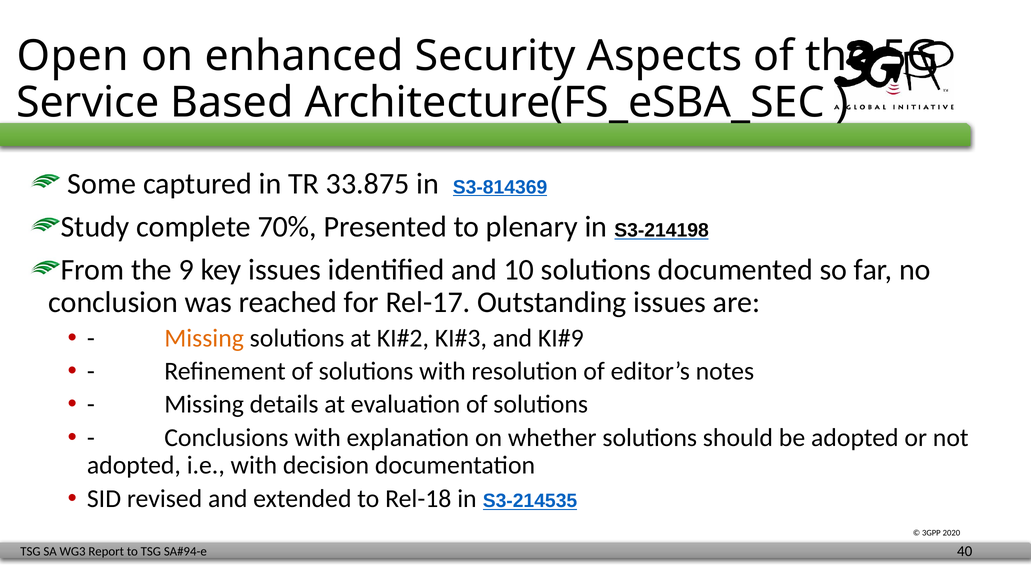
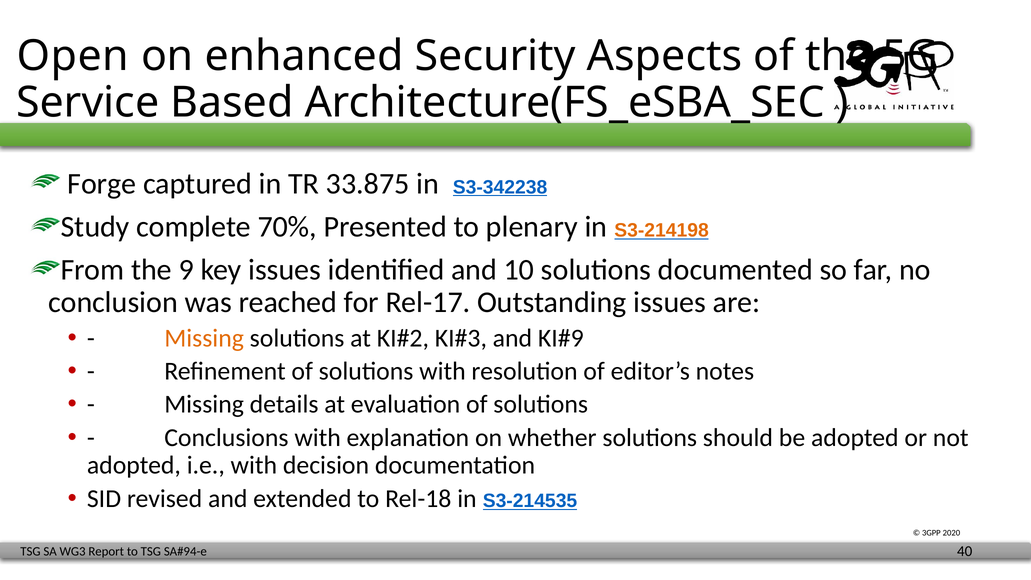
Some: Some -> Forge (102, 184)
S3-814369: S3-814369 -> S3-342238 (500, 187)
S3-214198 colour: black -> orange (662, 230)
